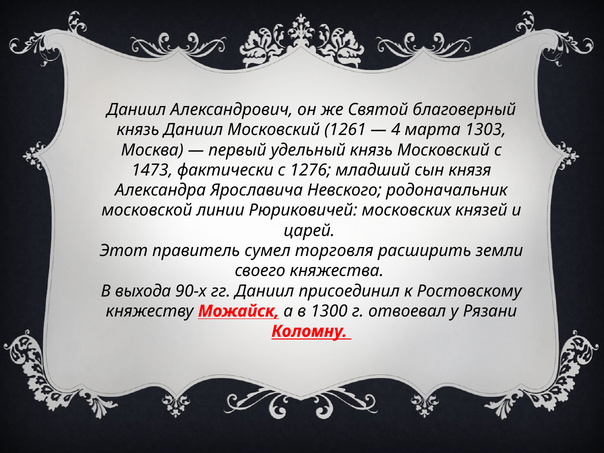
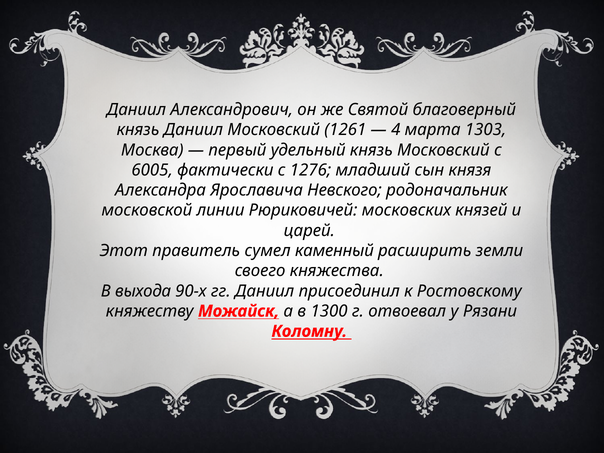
1473: 1473 -> 6005 (152, 170)
торговля: торговля -> каменный (334, 251)
